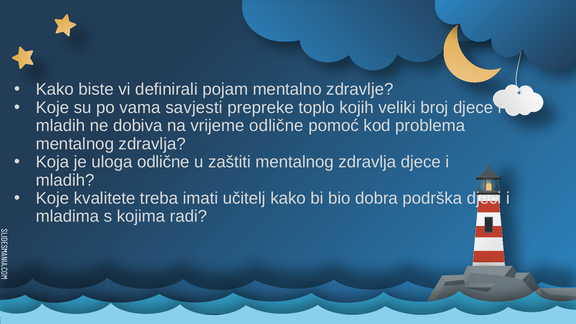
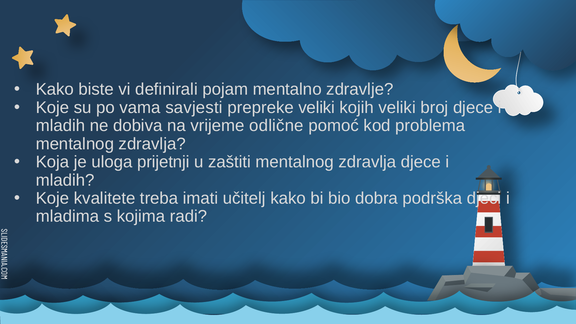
prepreke toplo: toplo -> veliki (317, 108)
uloga odlične: odlične -> prijetnji (163, 162)
